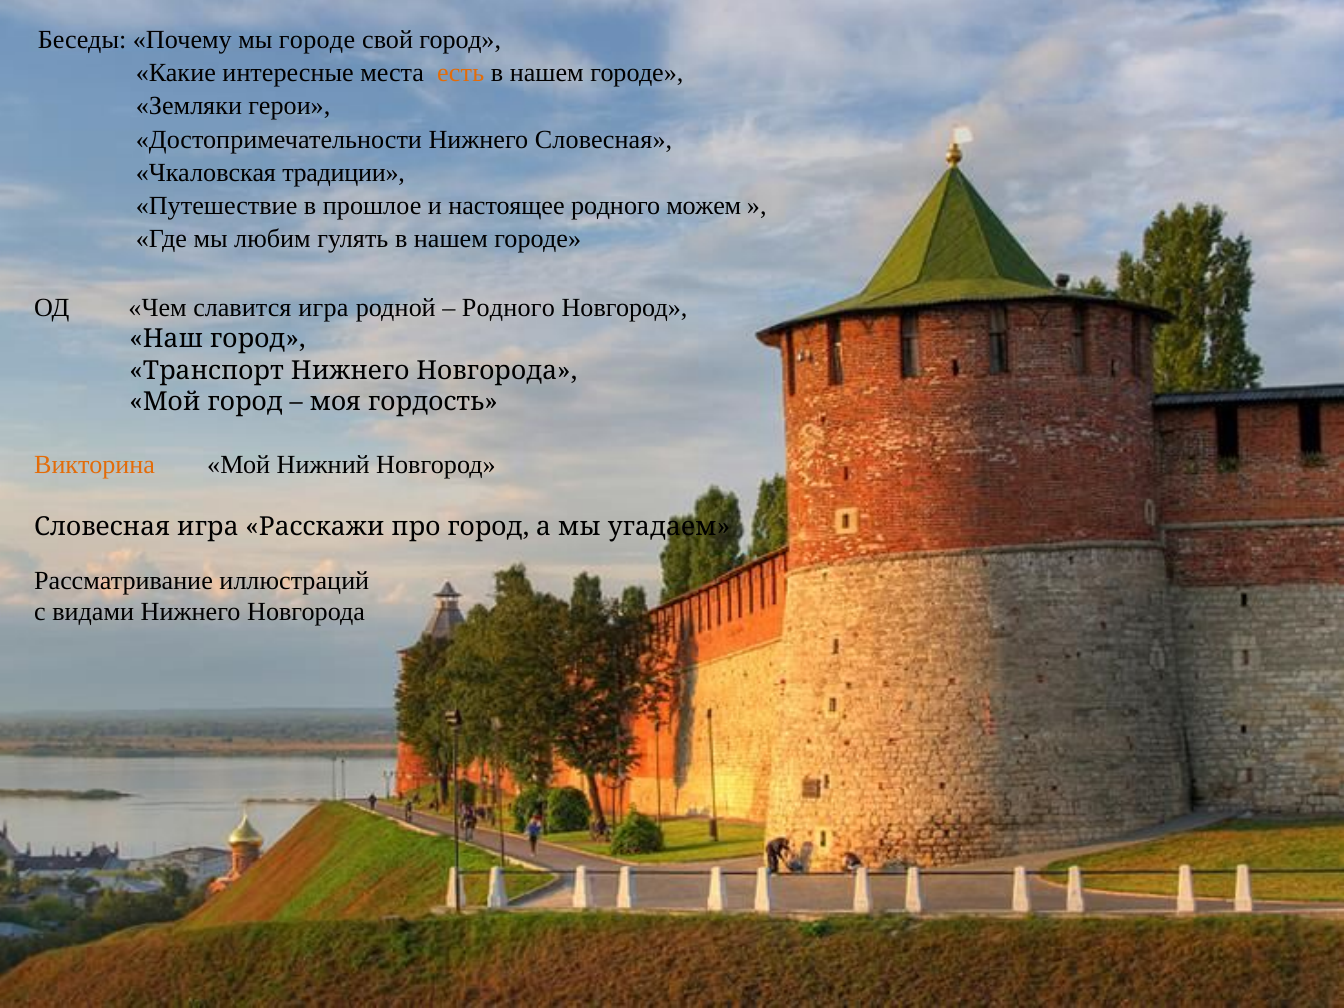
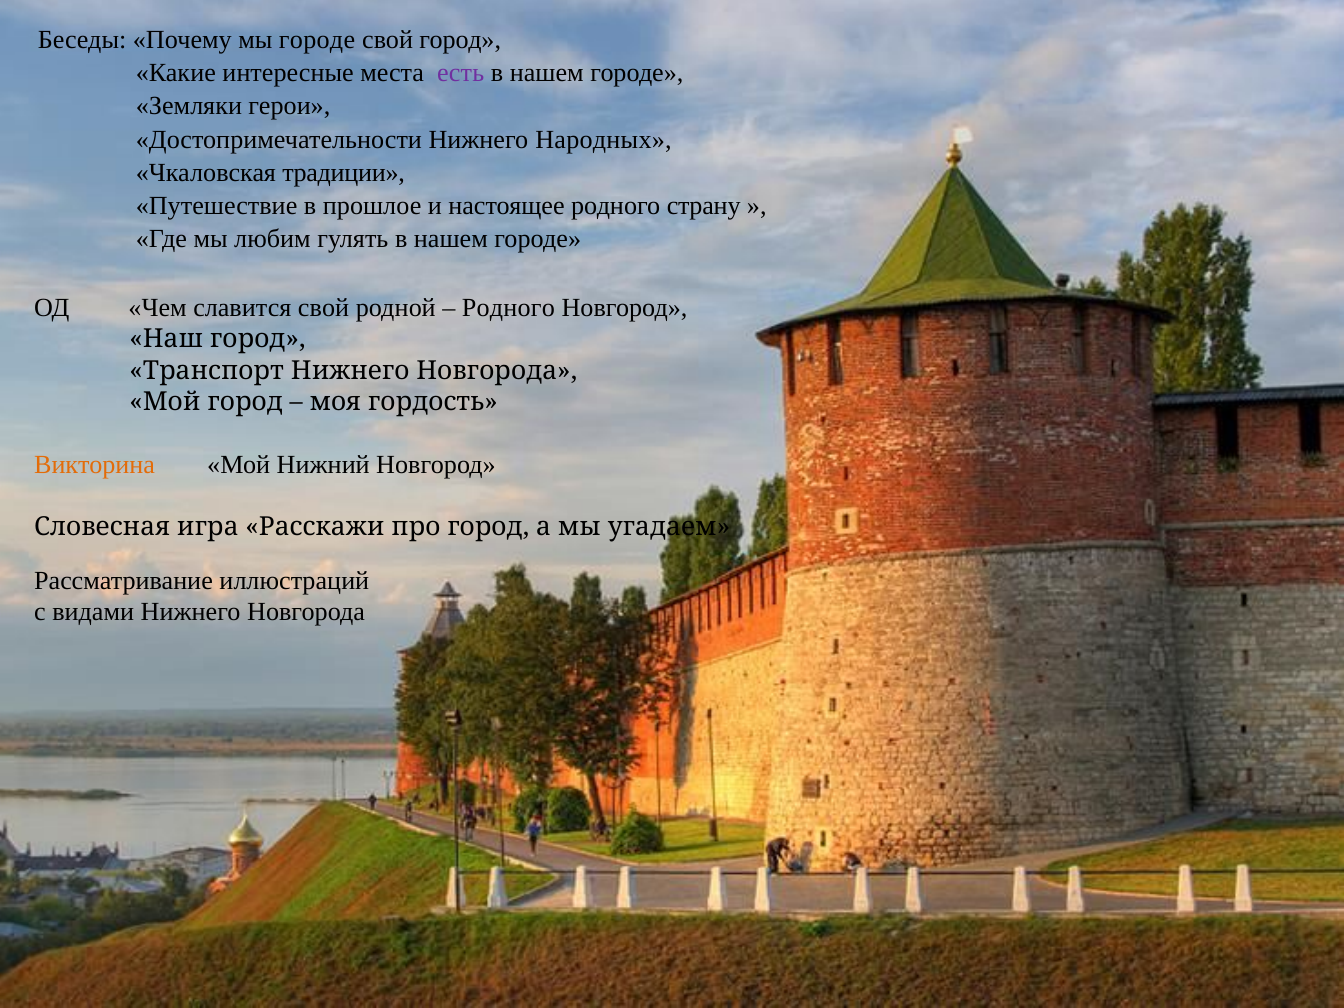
есть colour: orange -> purple (461, 73)
Нижнего Словесная: Словесная -> Народных (603, 139)
можем: можем -> страну (704, 206)
славится игра: игра -> свой (324, 308)
